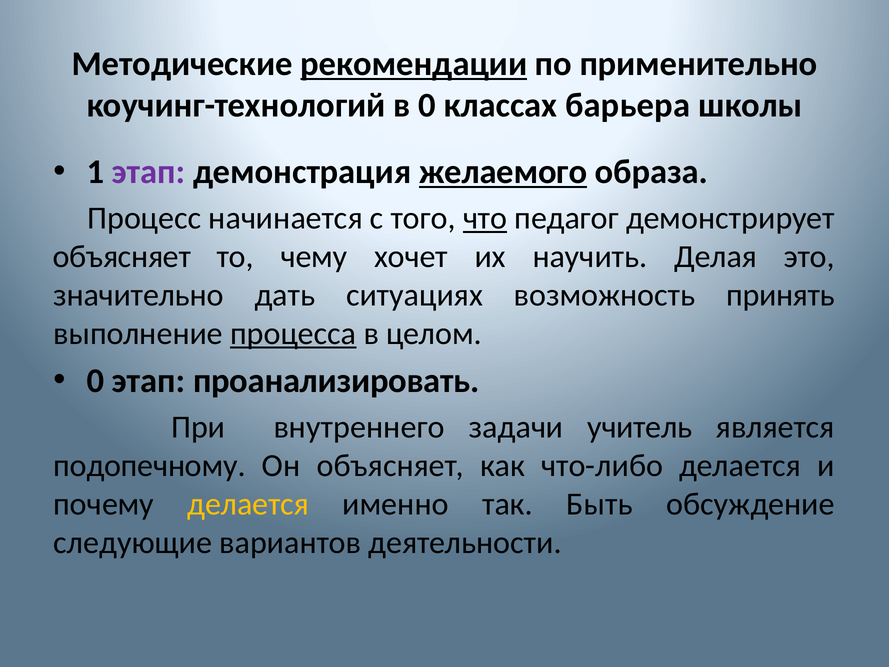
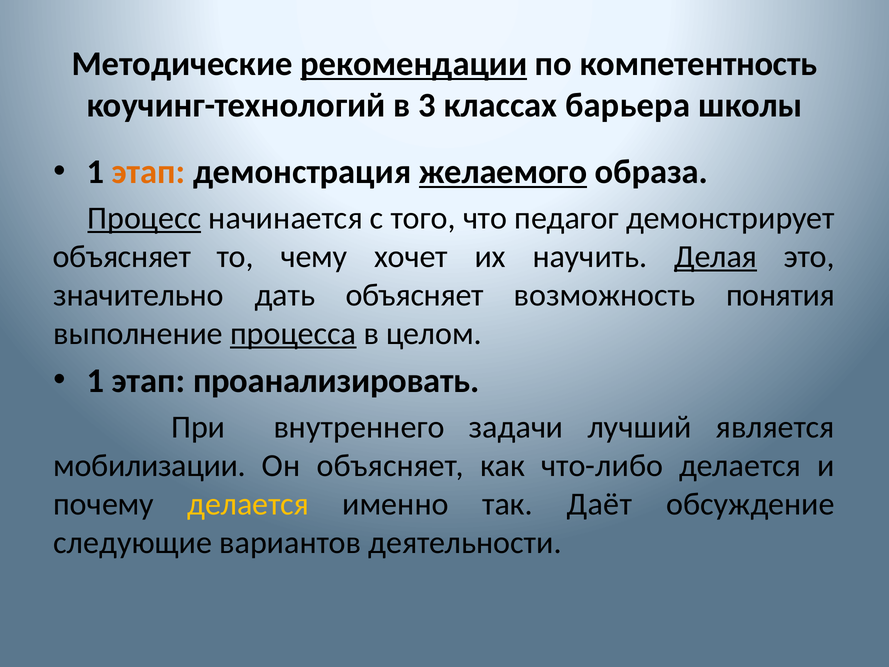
применительно: применительно -> компетентность (699, 64)
в 0: 0 -> 3 (427, 105)
этап colour: purple -> orange (149, 172)
Процесс underline: none -> present (144, 218)
что underline: present -> none (485, 218)
Делая underline: none -> present (716, 257)
дать ситуациях: ситуациях -> объясняет (415, 295)
принять: принять -> понятия (781, 295)
0: 0 -> 1 (95, 381)
учитель: учитель -> лучший (640, 427)
подопечному: подопечному -> мобилизации (150, 466)
Быть: Быть -> Даёт (599, 504)
